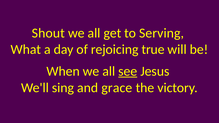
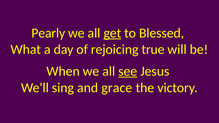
Shout: Shout -> Pearly (48, 33)
get underline: none -> present (112, 33)
Serving: Serving -> Blessed (162, 33)
